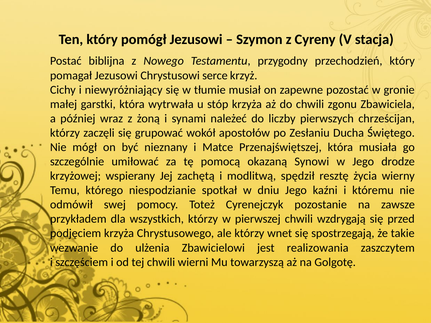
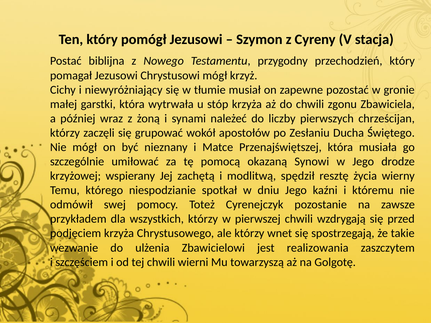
Chrystusowi serce: serce -> mógł (215, 75)
